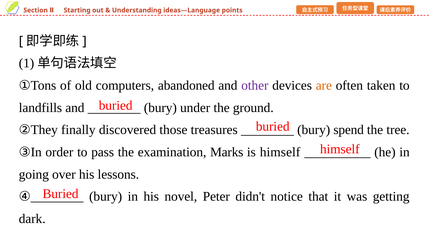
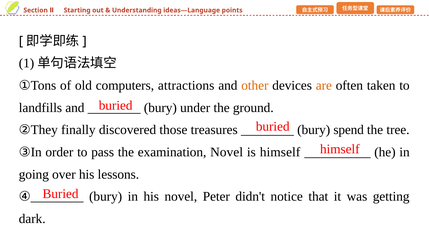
abandoned: abandoned -> attractions (186, 86)
other colour: purple -> orange (255, 86)
examination Marks: Marks -> Novel (227, 152)
